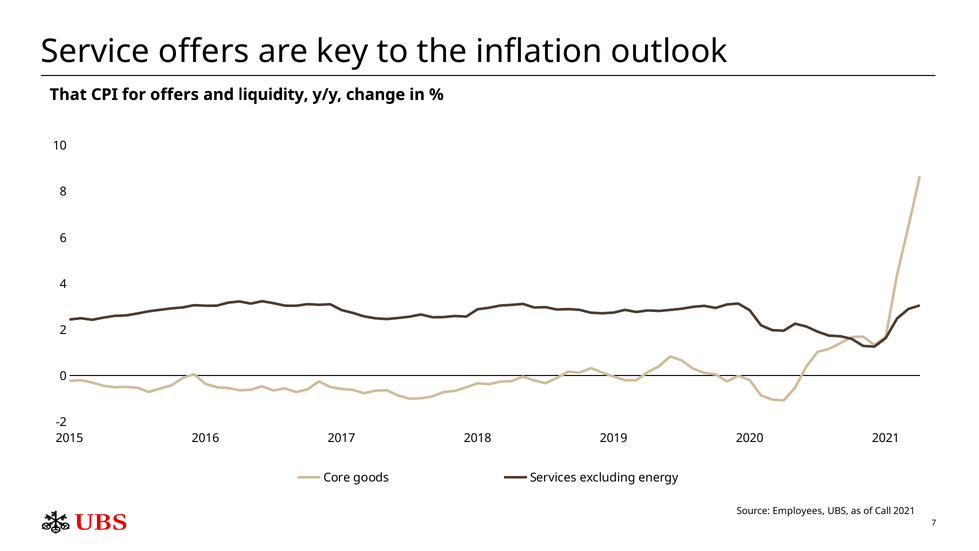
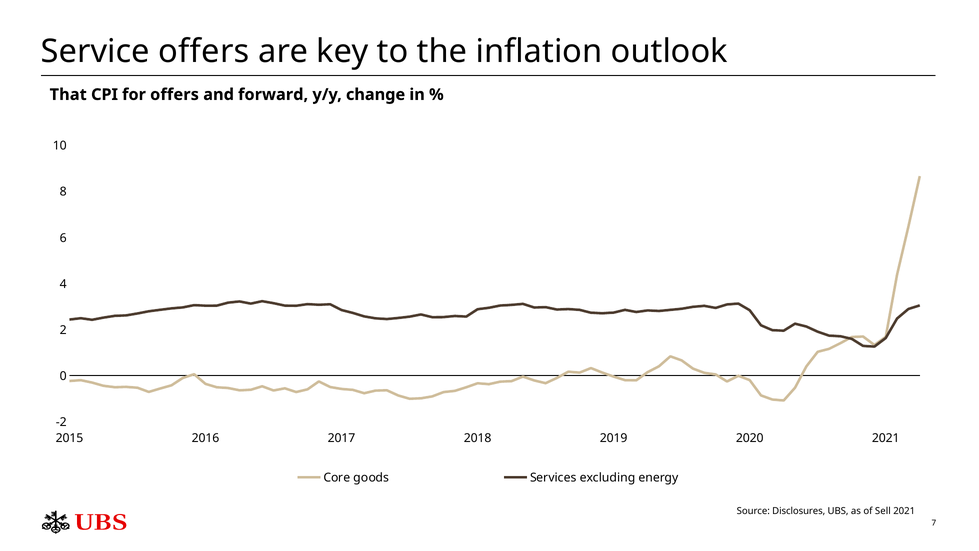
liquidity: liquidity -> forward (273, 95)
Employees: Employees -> Disclosures (799, 511)
Call: Call -> Sell (883, 511)
